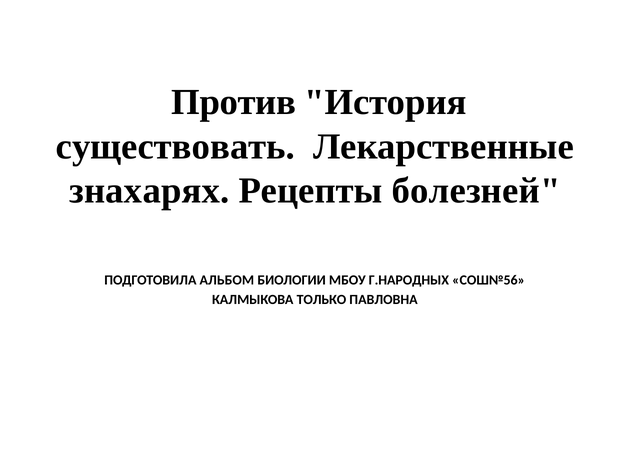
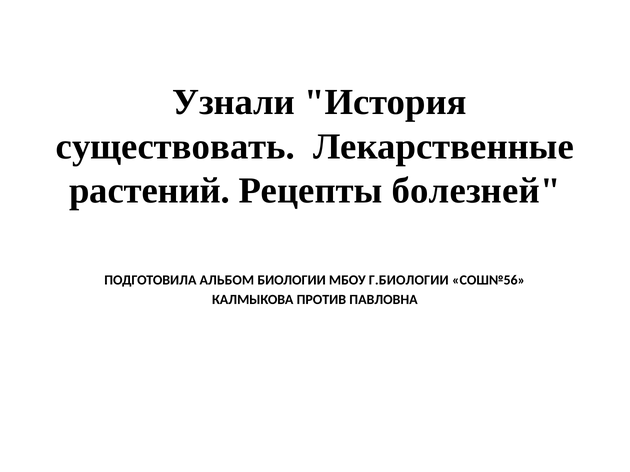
Против: Против -> Узнали (234, 102)
знахарях: знахарях -> растений (150, 191)
Г.НАРОДНЫХ: Г.НАРОДНЫХ -> Г.БИОЛОГИИ (409, 280)
ТОЛЬКО: ТОЛЬКО -> ПРОТИВ (321, 300)
